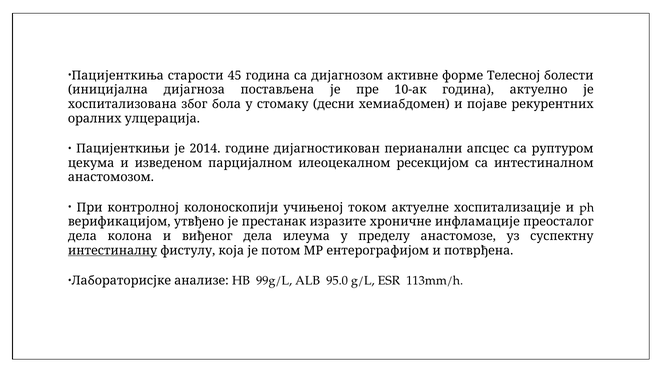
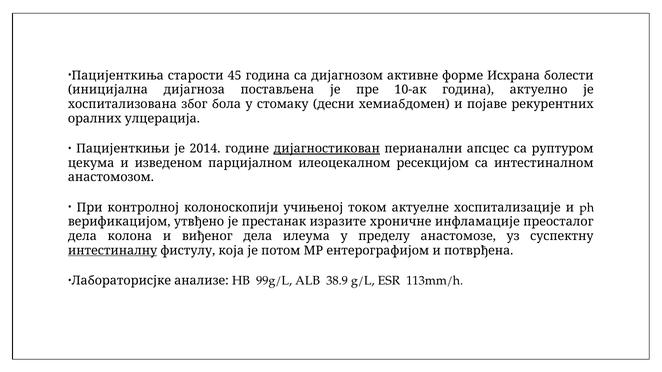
Телесној: Телесној -> Исхрана (514, 76)
дијагностикован underline: none -> present (327, 149)
95.0: 95.0 -> 38.9 (337, 281)
